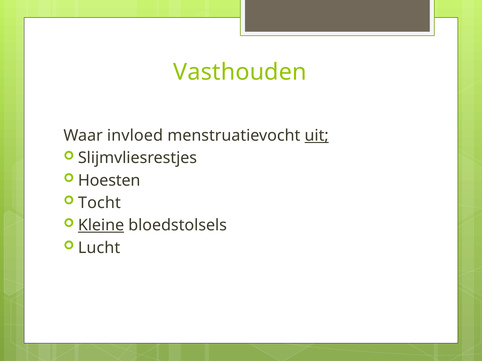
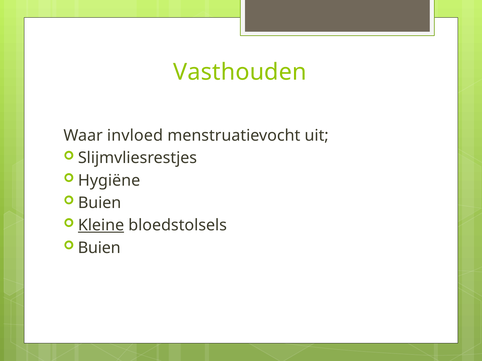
uit underline: present -> none (317, 136)
Hoesten: Hoesten -> Hygiëne (109, 181)
Tocht: Tocht -> Buien (100, 203)
Lucht: Lucht -> Buien (99, 248)
